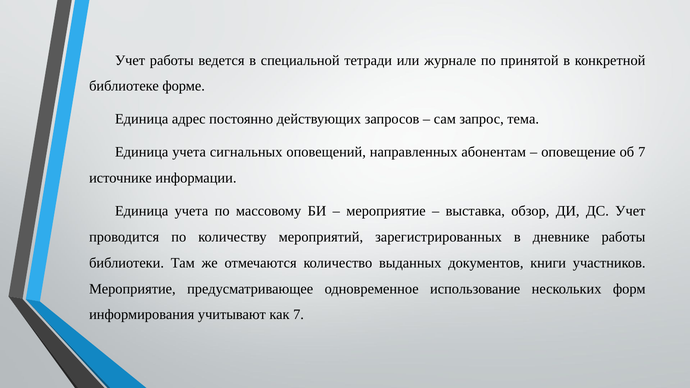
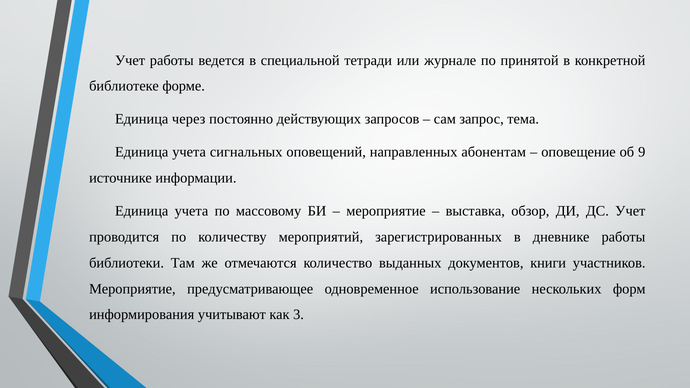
адрес: адрес -> через (189, 119)
об 7: 7 -> 9 (642, 152)
как 7: 7 -> 3 (299, 315)
